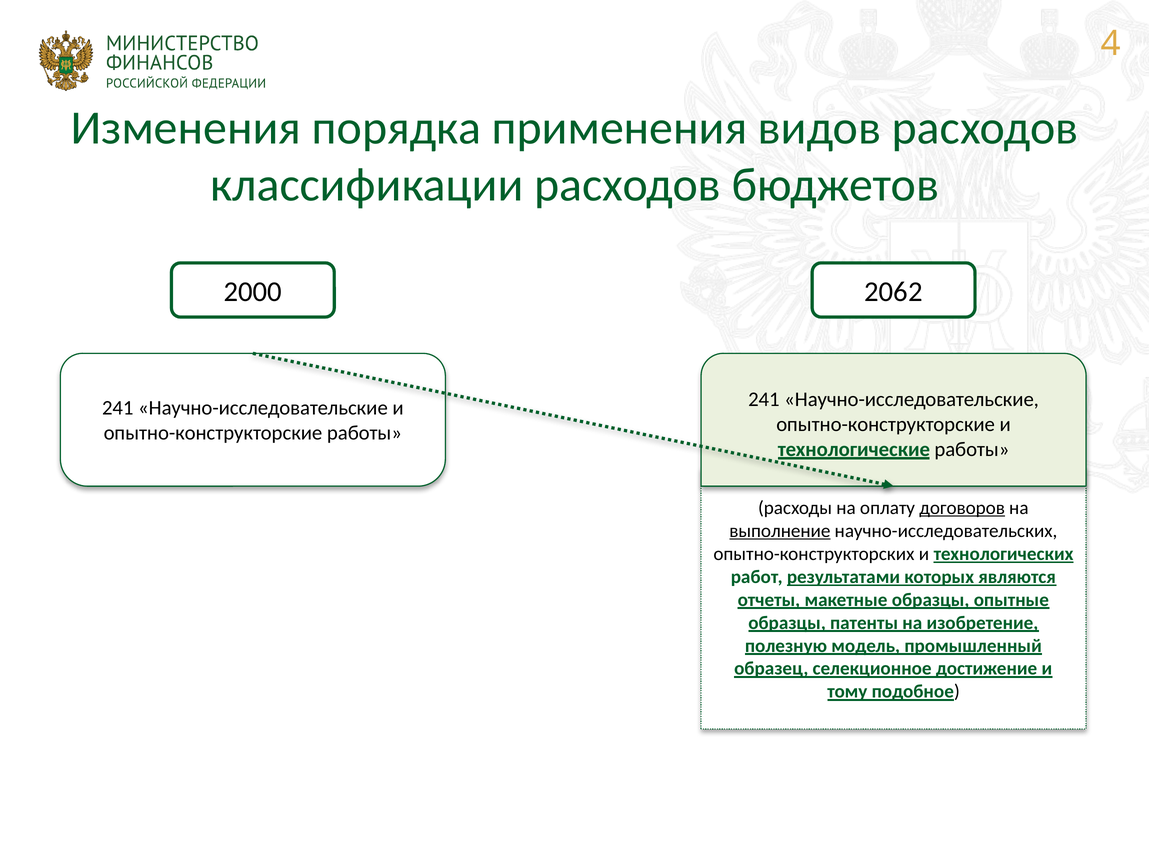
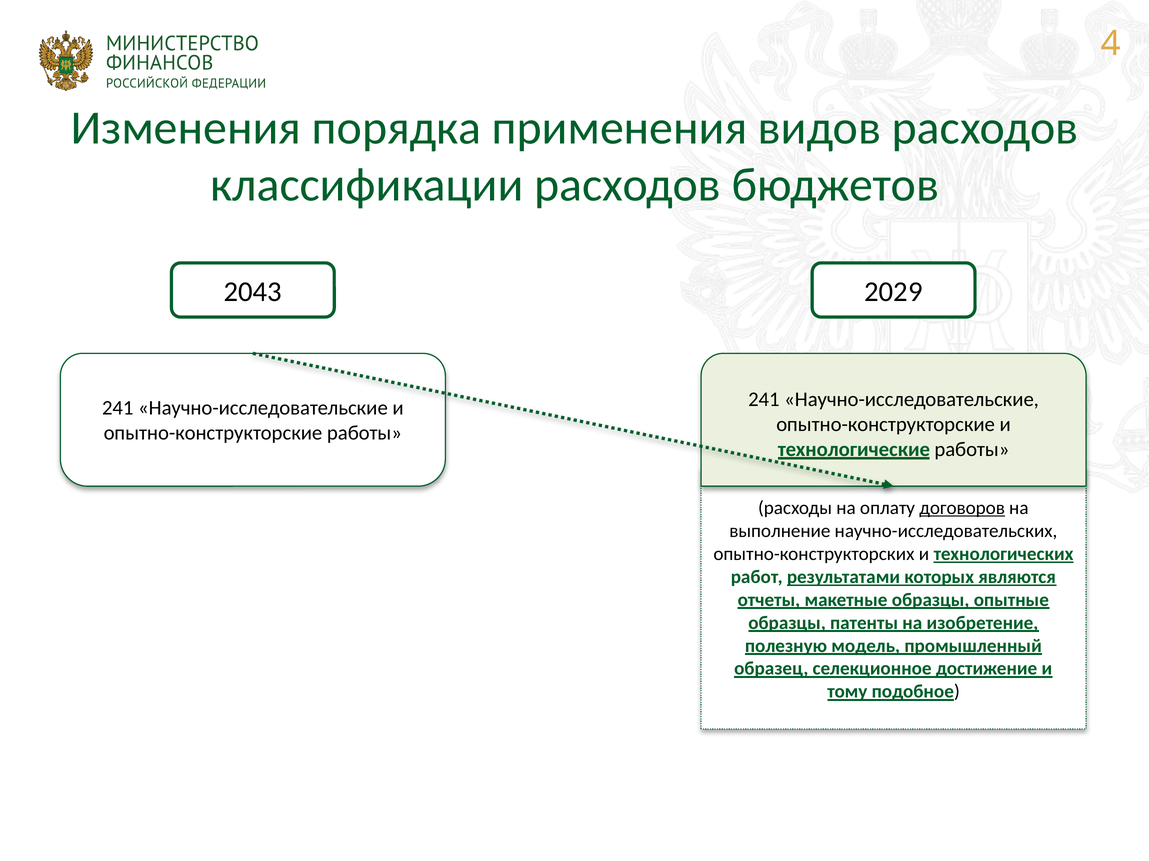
2000: 2000 -> 2043 (253, 292)
2062: 2062 -> 2029 (893, 292)
выполнение underline: present -> none (780, 531)
